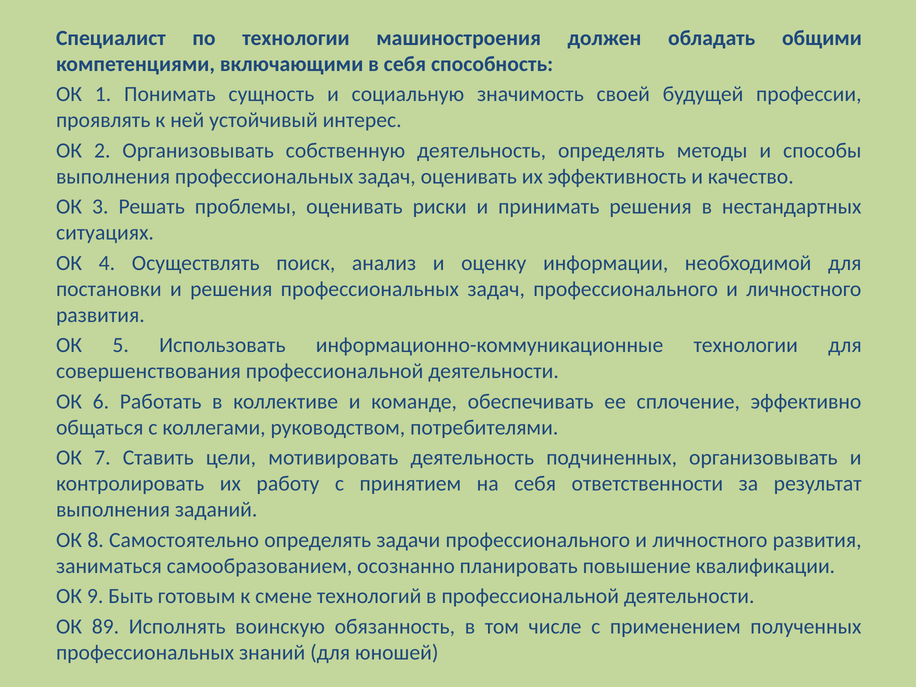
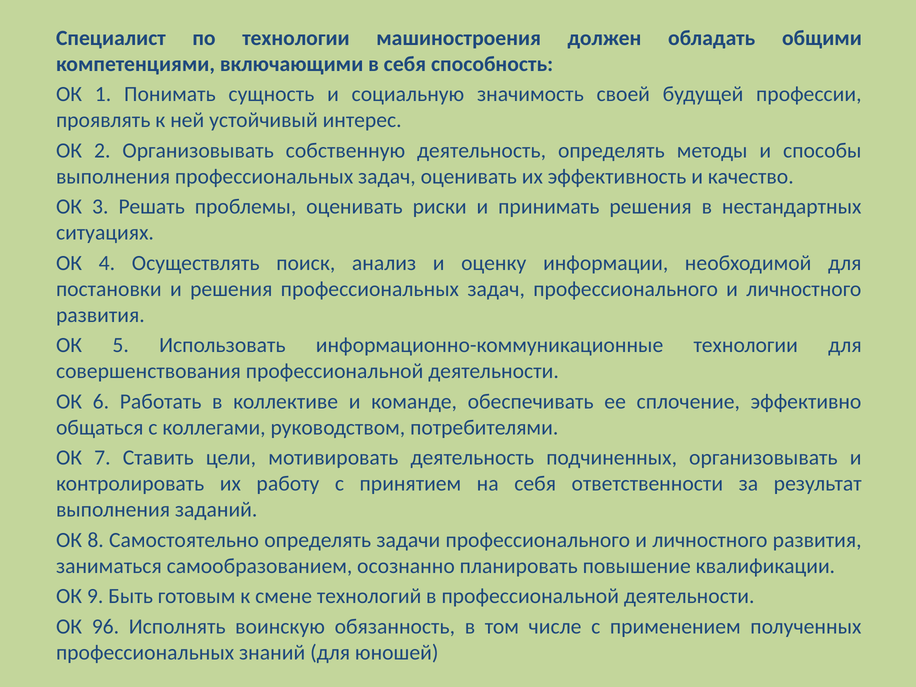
89: 89 -> 96 (105, 627)
